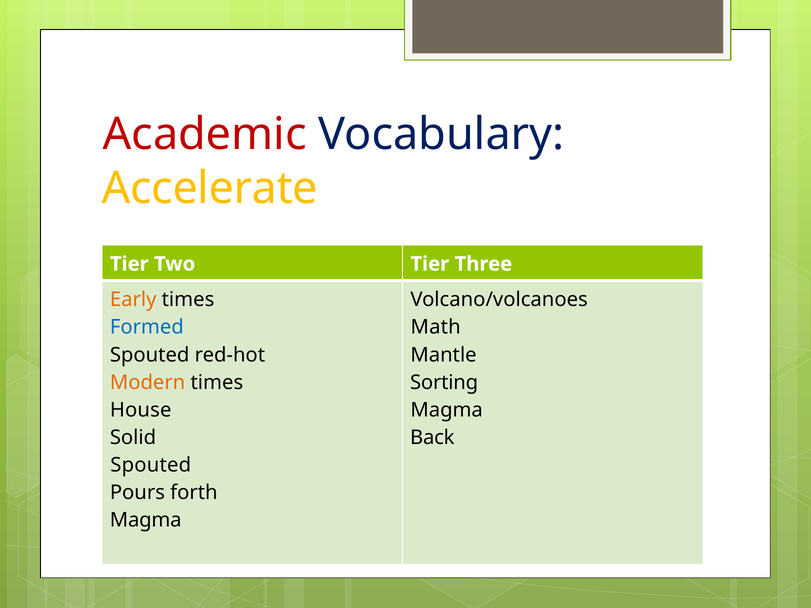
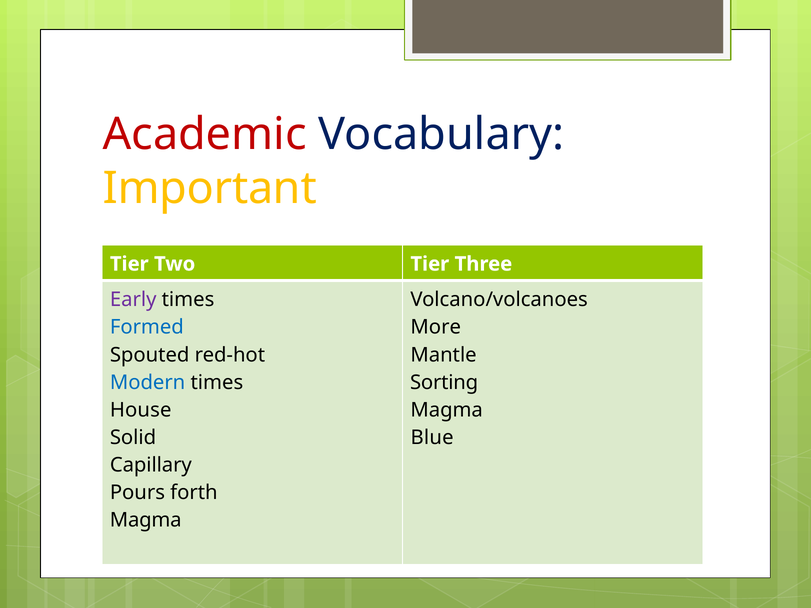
Accelerate: Accelerate -> Important (210, 188)
Early colour: orange -> purple (133, 300)
Math: Math -> More (436, 327)
Modern colour: orange -> blue (148, 383)
Back: Back -> Blue (432, 438)
Spouted: Spouted -> Capillary (151, 465)
